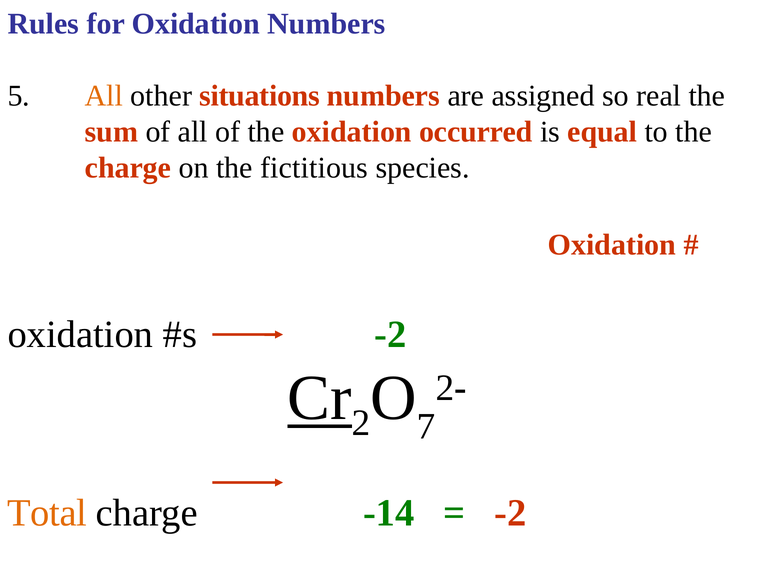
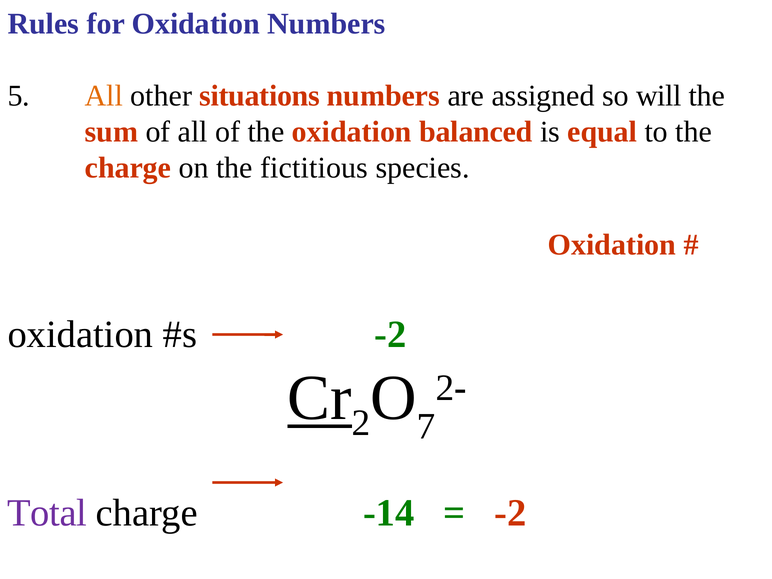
real: real -> will (659, 96)
occurred: occurred -> balanced (476, 132)
Total colour: orange -> purple (47, 513)
